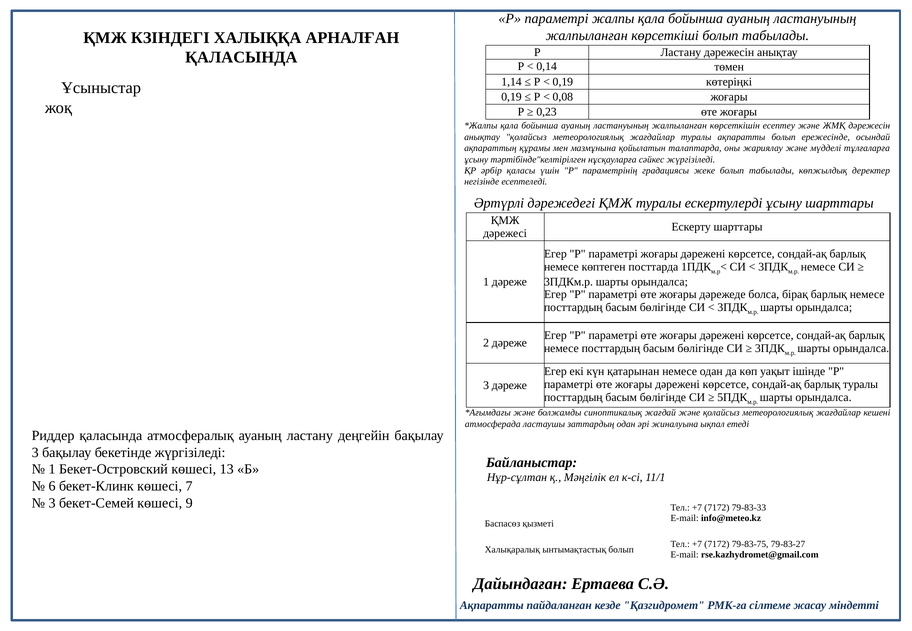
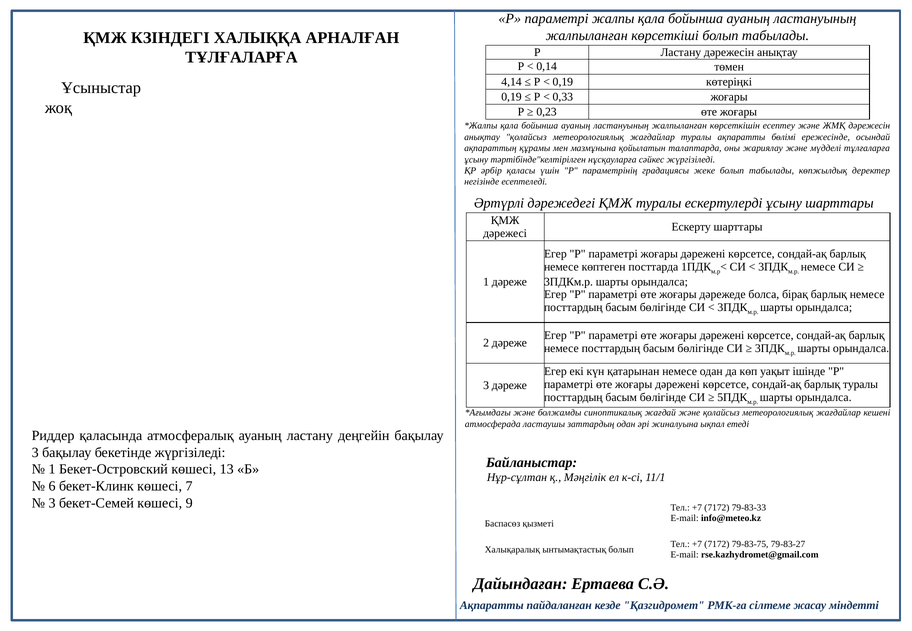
ҚАЛАСЫНДА: ҚАЛАСЫНДА -> ТҰЛҒАЛАРҒА (241, 57)
1,14: 1,14 -> 4,14 (511, 82)
0,08: 0,08 -> 0,33 (563, 97)
ақпаратты болып: болып -> бөлімі (784, 137)
